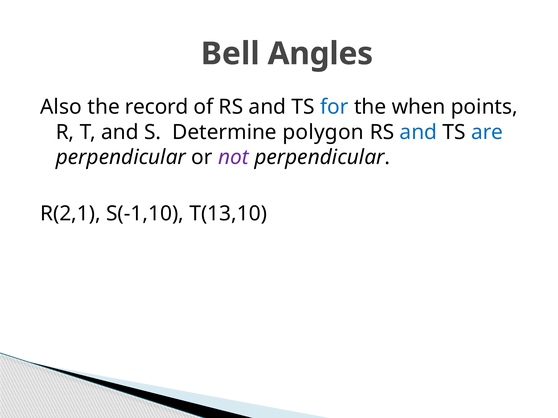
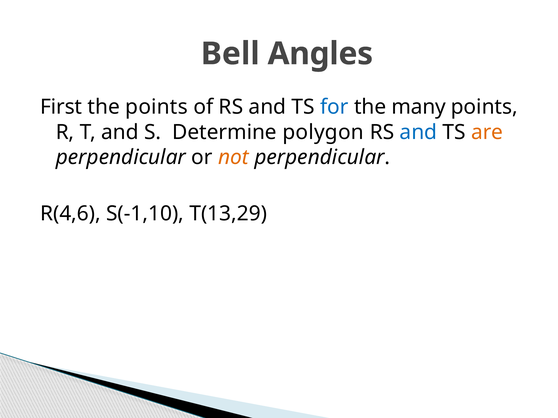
Also: Also -> First (61, 107)
the record: record -> points (157, 107)
when: when -> many (419, 107)
are colour: blue -> orange (487, 132)
not colour: purple -> orange (234, 157)
R(2,1: R(2,1 -> R(4,6 (70, 214)
T(13,10: T(13,10 -> T(13,29 (228, 214)
